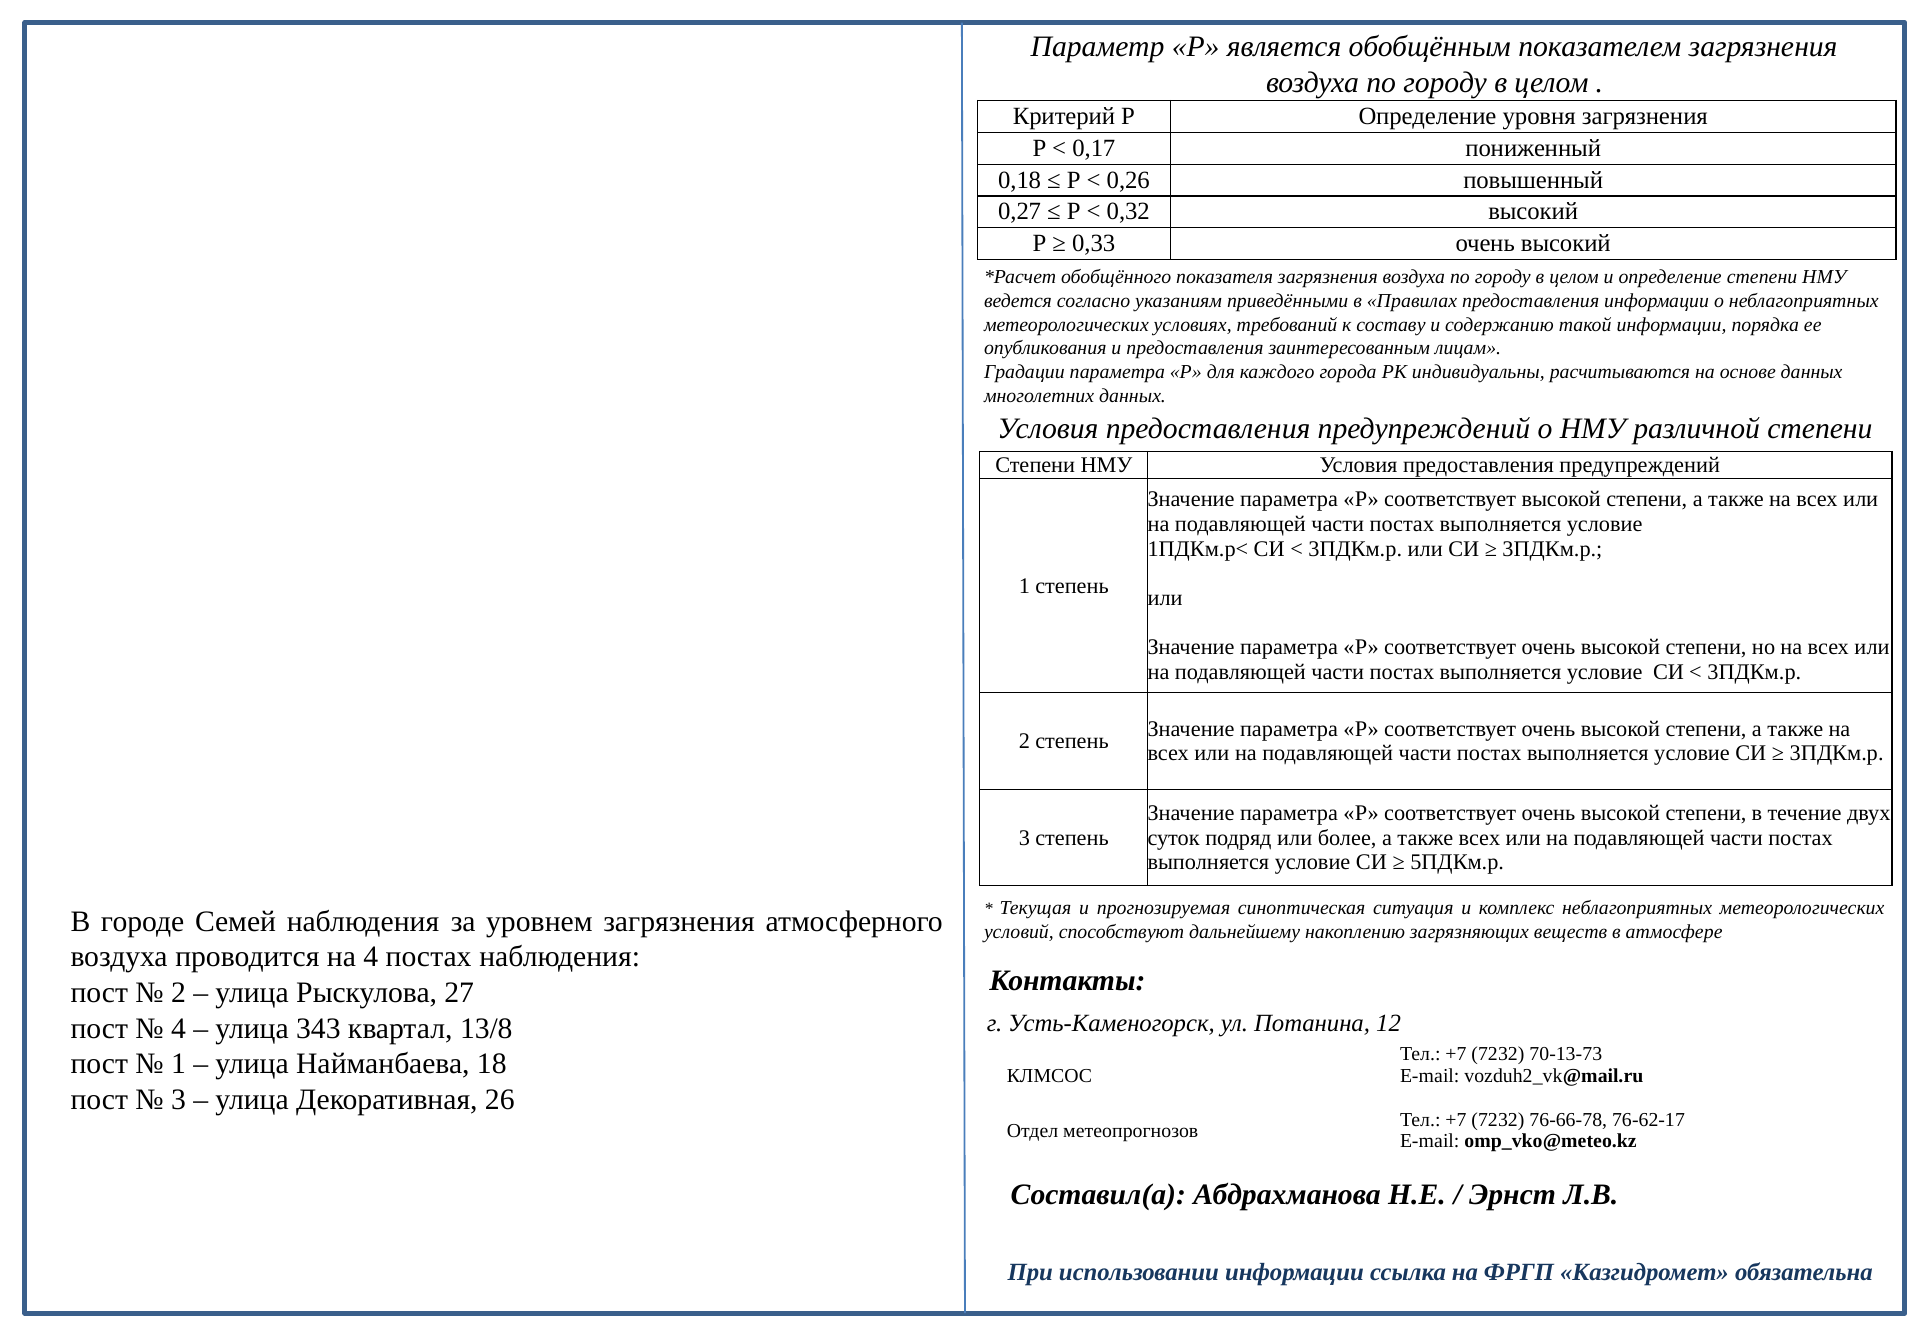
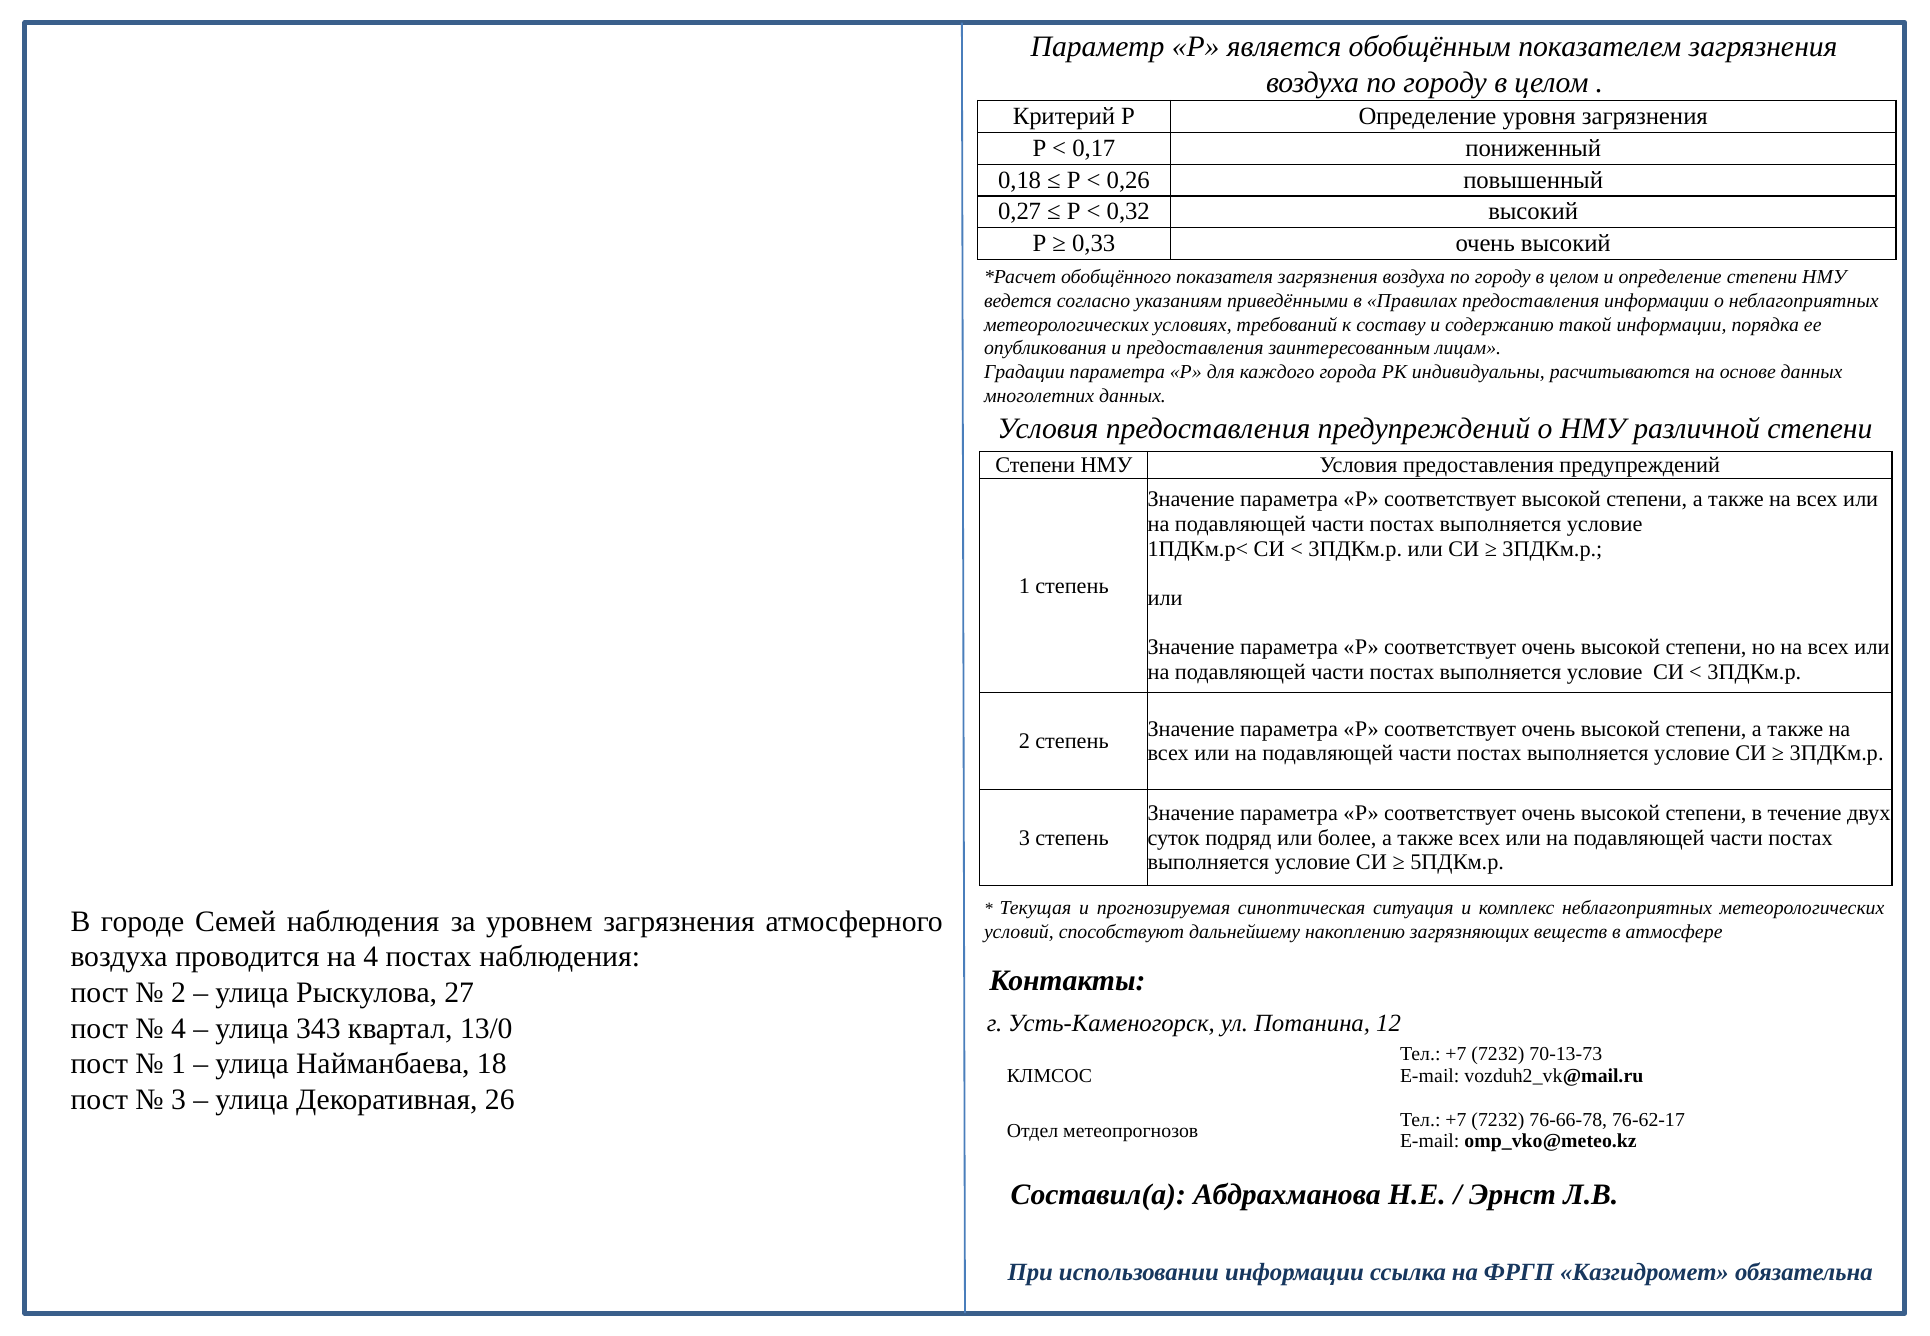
13/8: 13/8 -> 13/0 (486, 1028)
